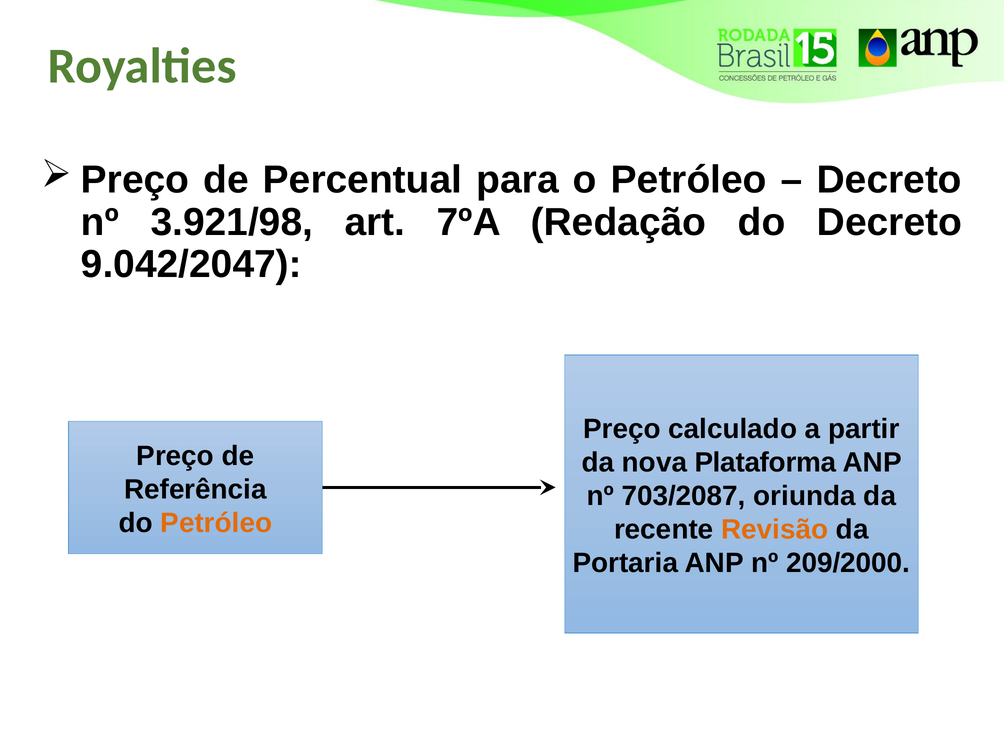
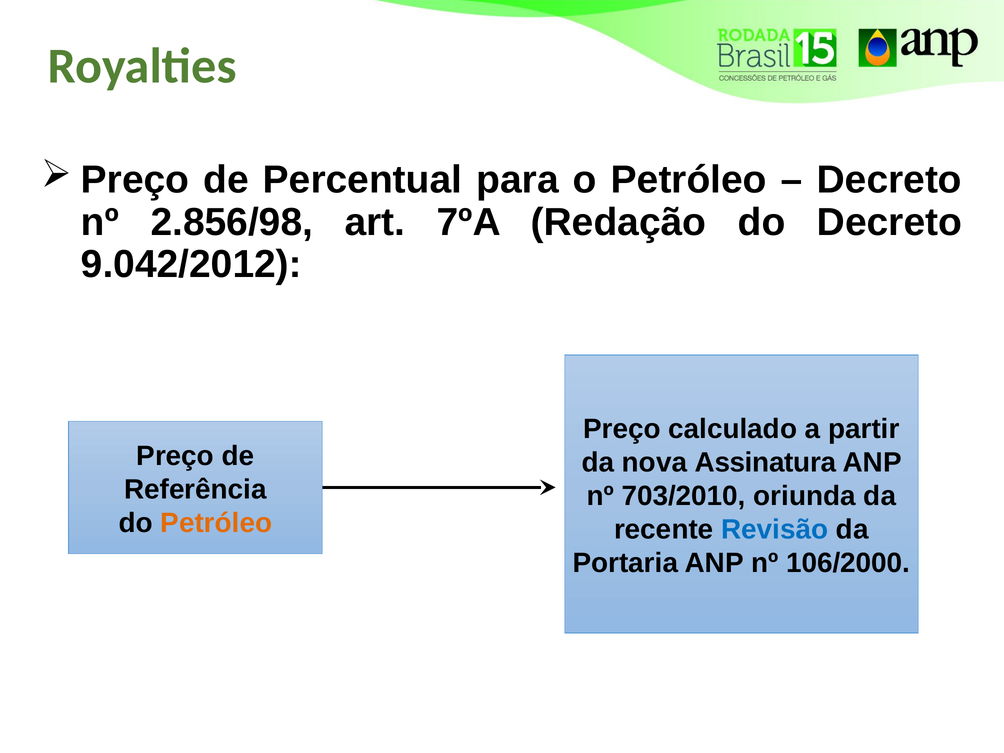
3.921/98: 3.921/98 -> 2.856/98 (232, 222)
9.042/2047: 9.042/2047 -> 9.042/2012 (191, 264)
Plataforma: Plataforma -> Assinatura (765, 463)
703/2087: 703/2087 -> 703/2010 (684, 496)
Revisão colour: orange -> blue (775, 529)
209/2000: 209/2000 -> 106/2000 (848, 563)
